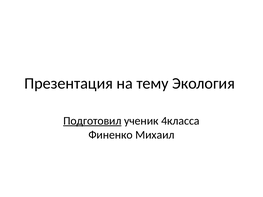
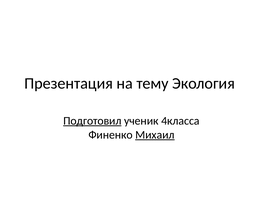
Михаил underline: none -> present (155, 135)
